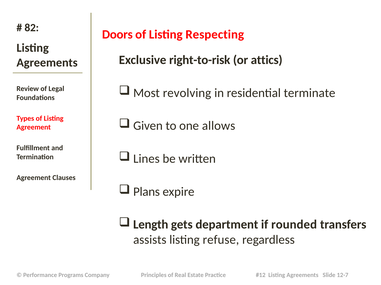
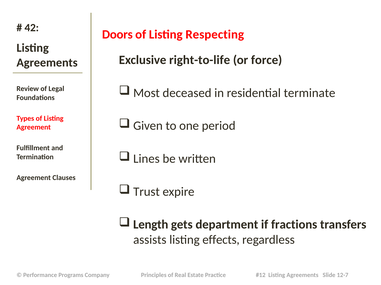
82: 82 -> 42 (32, 28)
right-to-risk: right-to-risk -> right-to-life (200, 60)
attics: attics -> force (267, 60)
revolving: revolving -> deceased (187, 93)
allows: allows -> period (219, 126)
Plans: Plans -> Trust (146, 192)
rounded: rounded -> fractions (294, 225)
refuse: refuse -> effects (221, 240)
